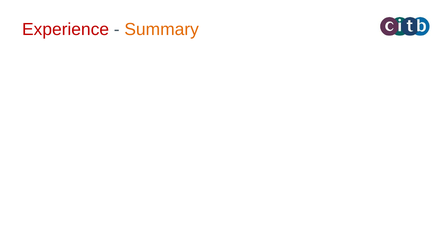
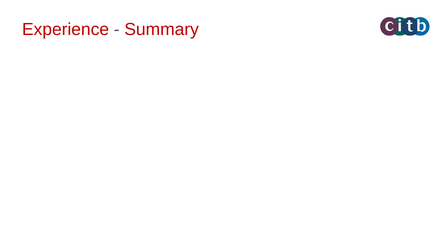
Summary colour: orange -> red (162, 30)
